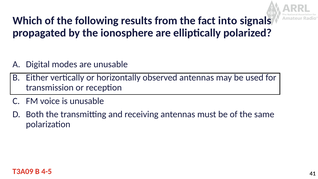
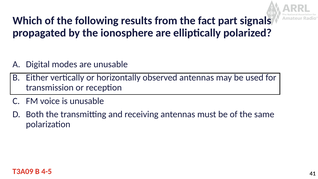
into: into -> part (228, 21)
